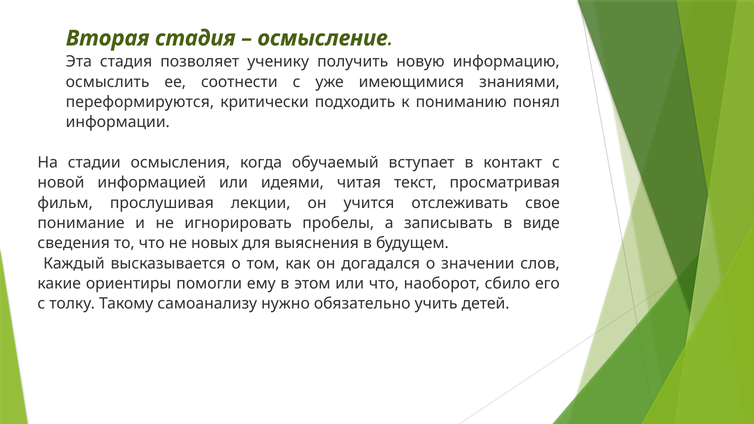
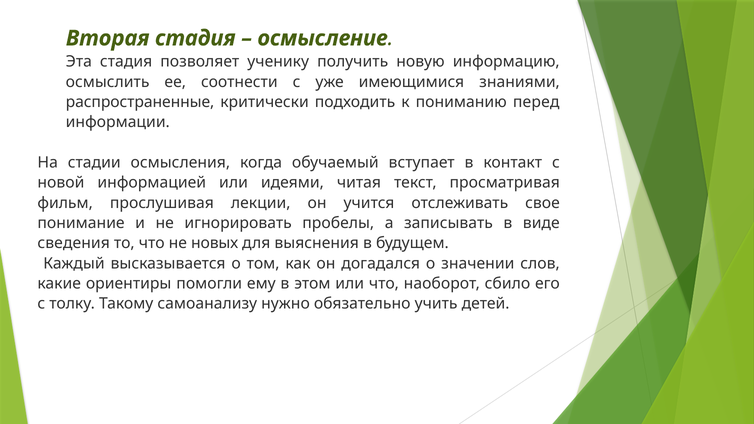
переформируются: переформируются -> распространенные (140, 102)
понял: понял -> перед (536, 102)
